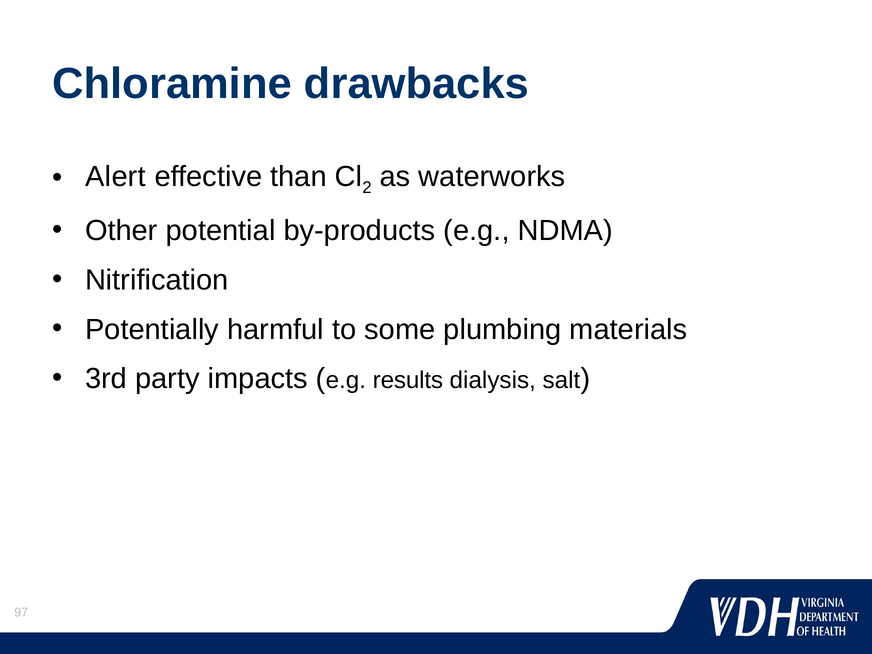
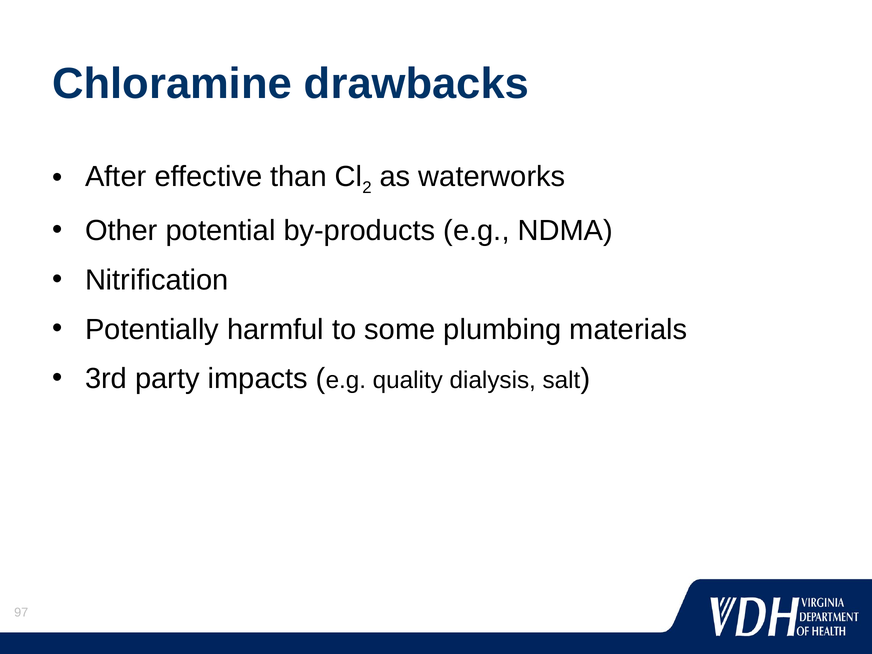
Alert: Alert -> After (116, 176)
results: results -> quality (408, 380)
